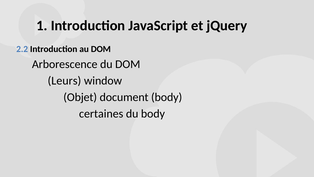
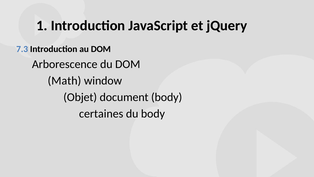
2.2: 2.2 -> 7.3 (22, 49)
Leurs: Leurs -> Math (64, 81)
